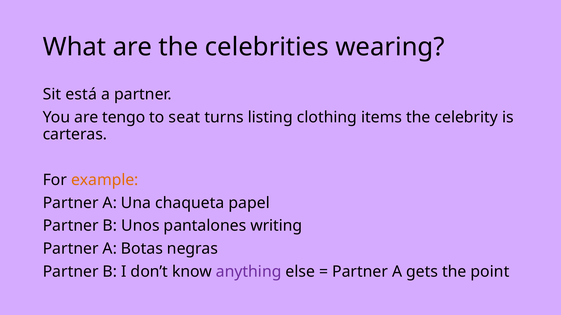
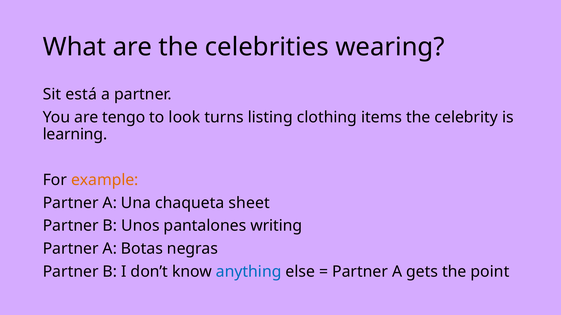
seat: seat -> look (184, 117)
carteras: carteras -> learning (75, 135)
papel: papel -> sheet (249, 203)
anything colour: purple -> blue (249, 272)
